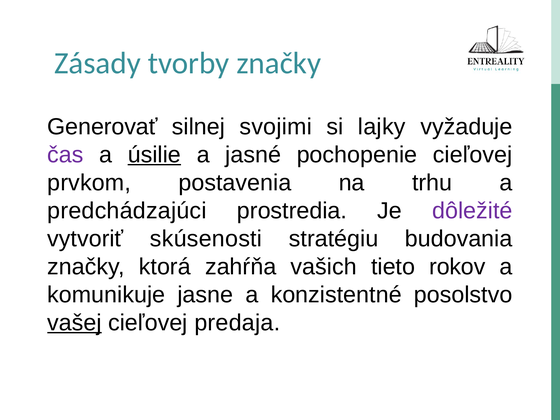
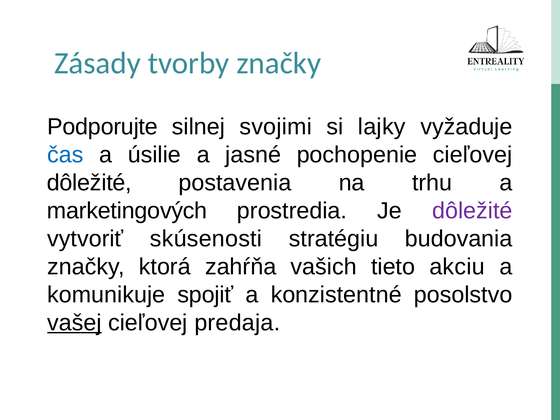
Generovať: Generovať -> Podporujte (102, 127)
čas colour: purple -> blue (65, 155)
úsilie underline: present -> none (154, 155)
prvkom: prvkom -> dôležité (89, 183)
predchádzajúci: predchádzajúci -> marketingových (127, 211)
rokov: rokov -> akciu (457, 267)
jasne: jasne -> spojiť (205, 295)
